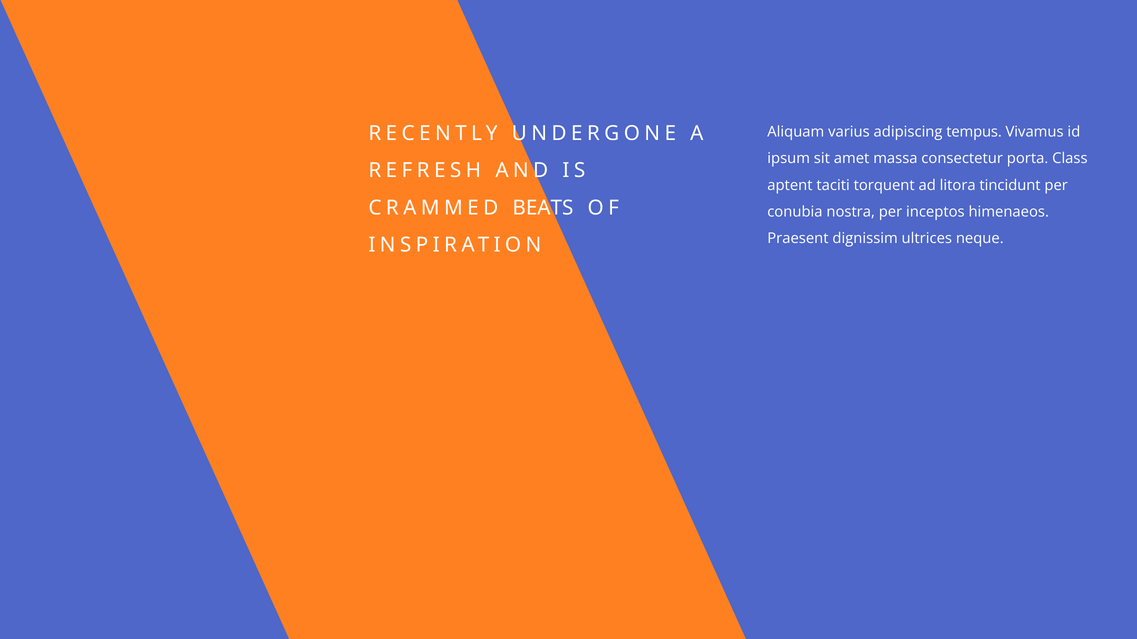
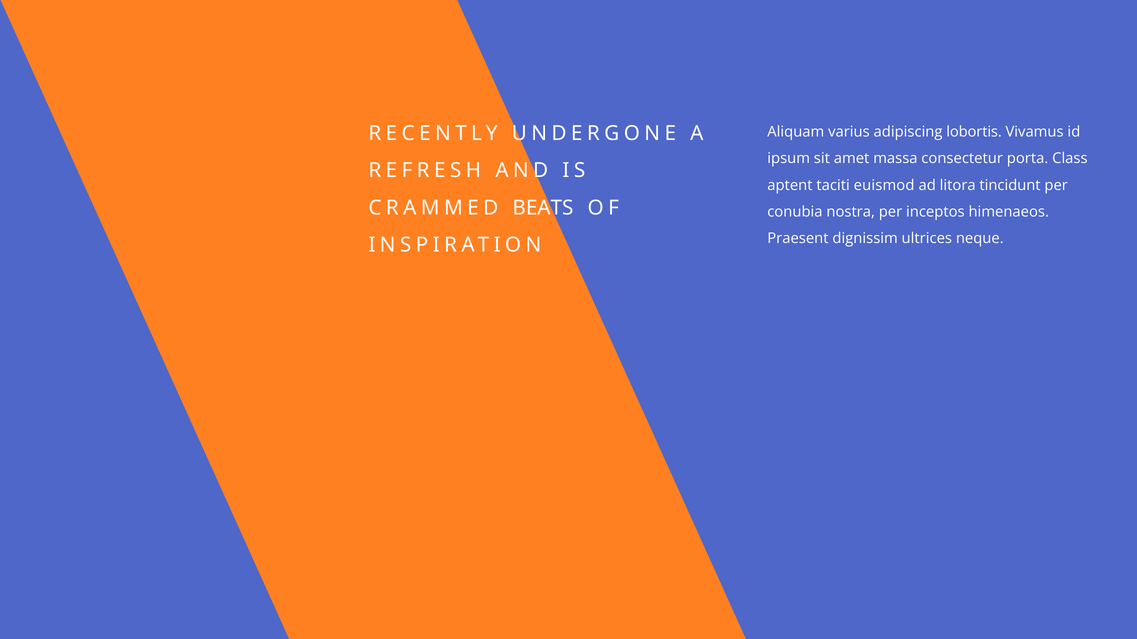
tempus: tempus -> lobortis (974, 132)
torquent: torquent -> euismod (884, 185)
